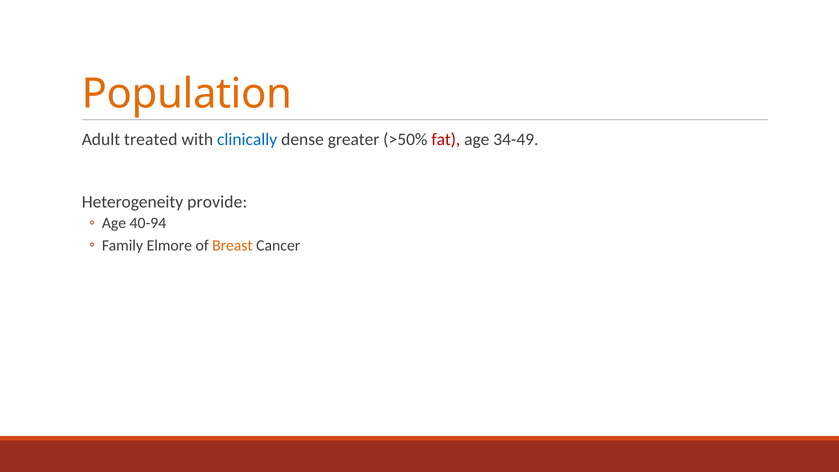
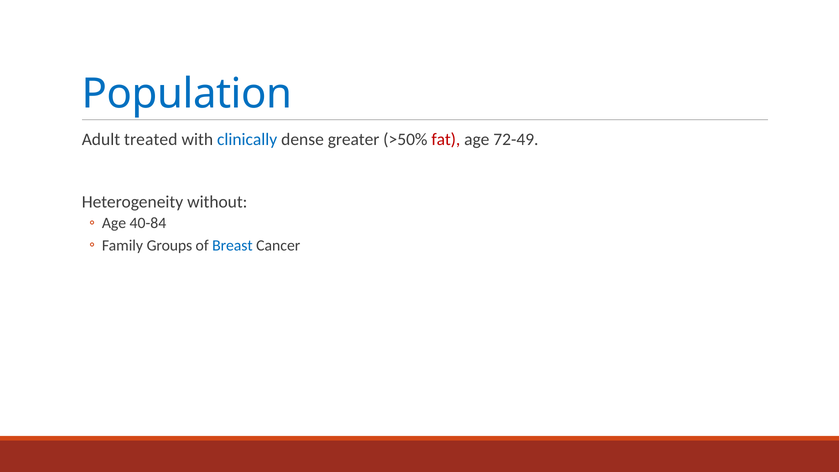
Population colour: orange -> blue (187, 94)
34-49: 34-49 -> 72-49 (516, 139)
provide: provide -> without (217, 202)
40-94: 40-94 -> 40-84 (148, 223)
Elmore: Elmore -> Groups (169, 245)
Breast colour: orange -> blue (232, 245)
